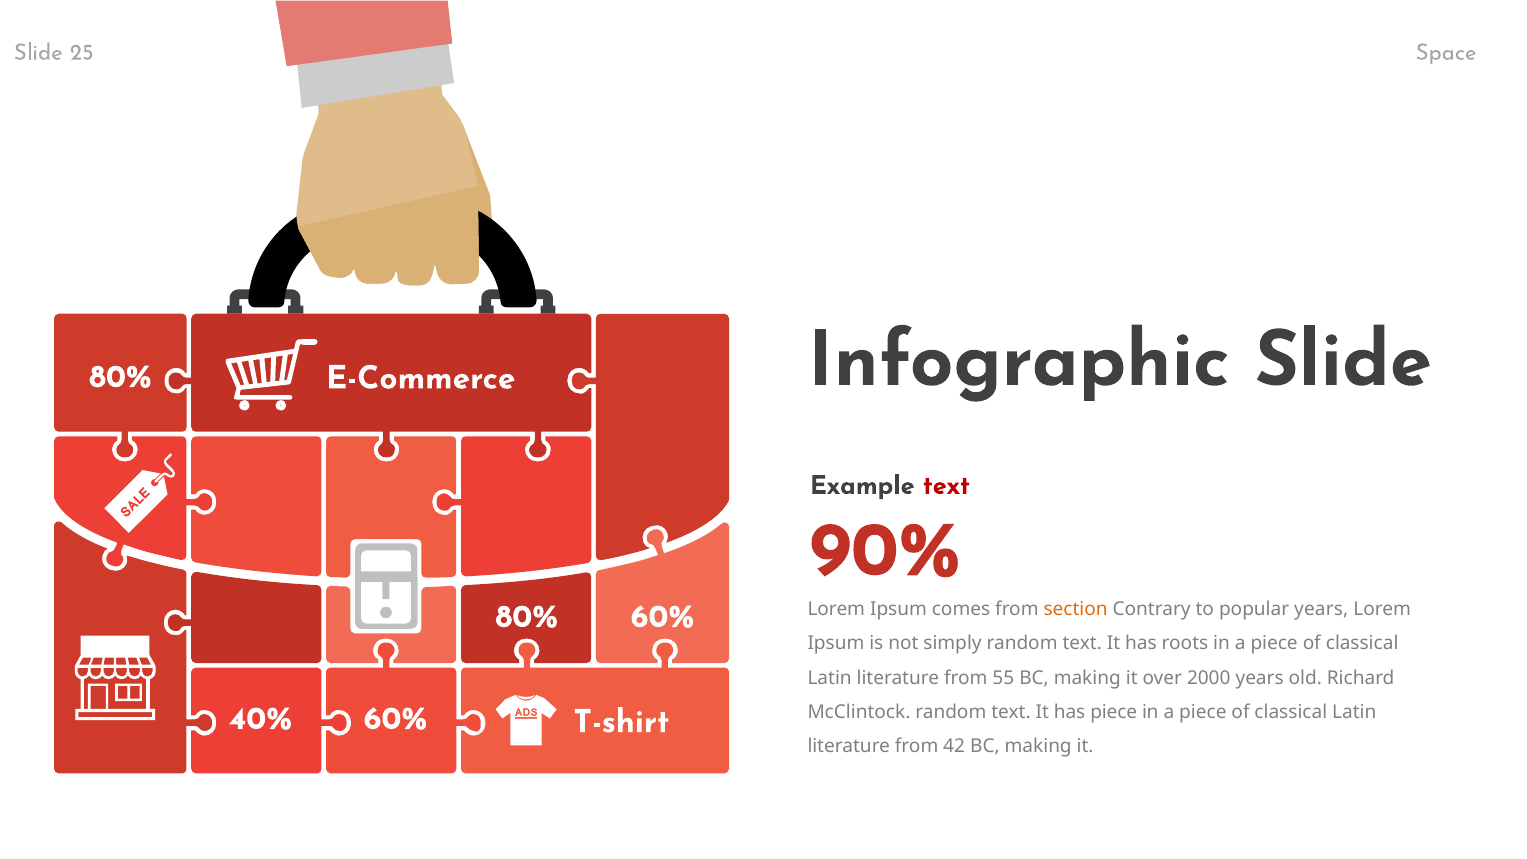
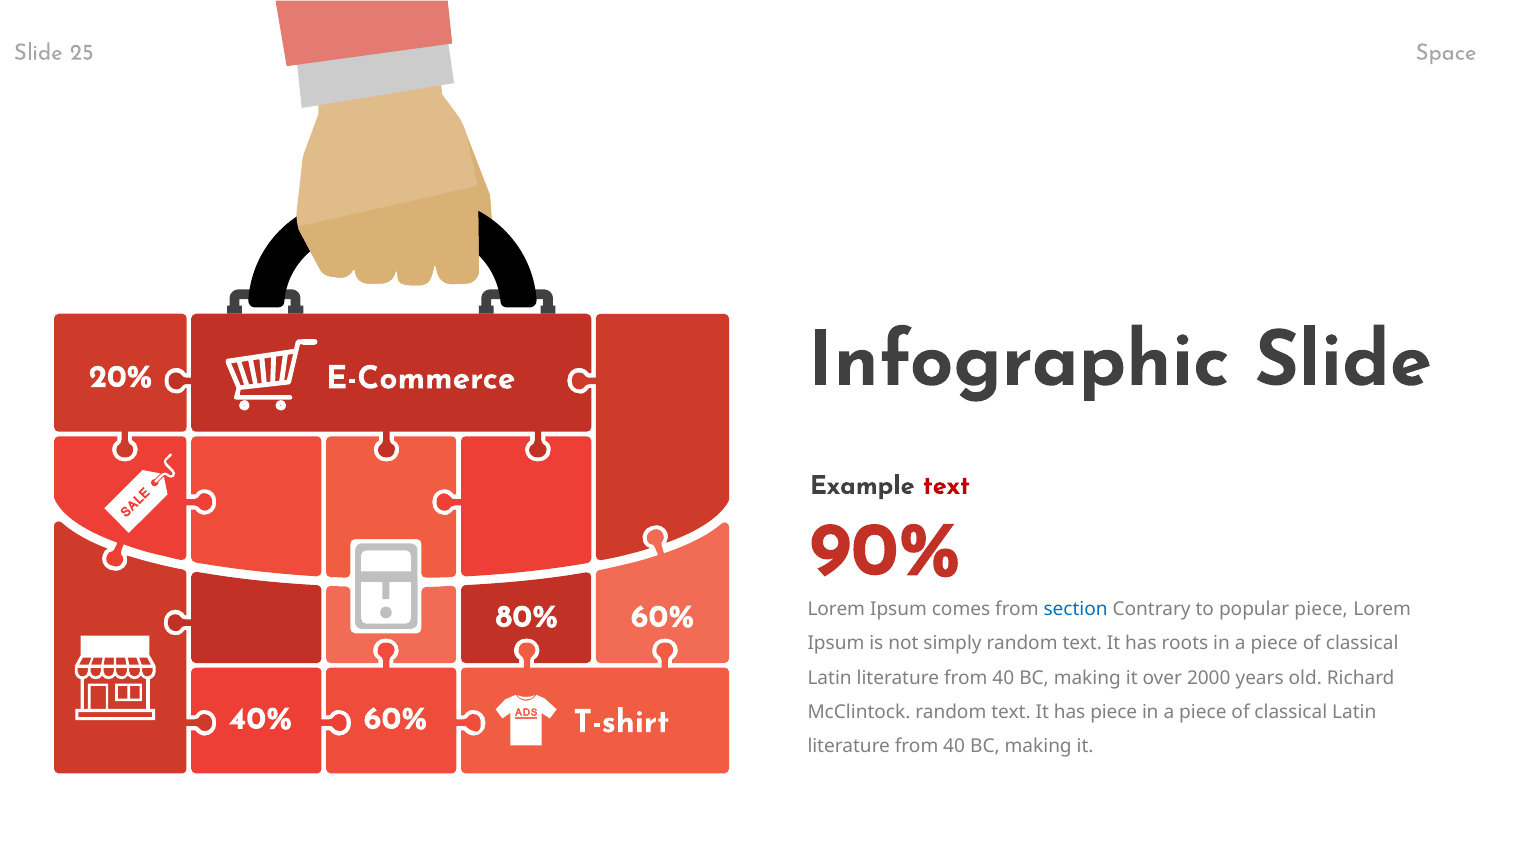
80%: 80% -> 20% (120, 377)
section colour: orange -> blue (1076, 609)
popular years: years -> piece (1321, 609)
55: 55 -> 40 (1003, 678)
42: 42 -> 40 (954, 746)
